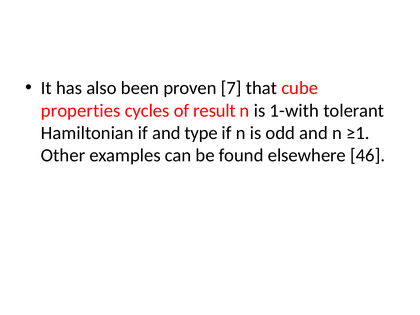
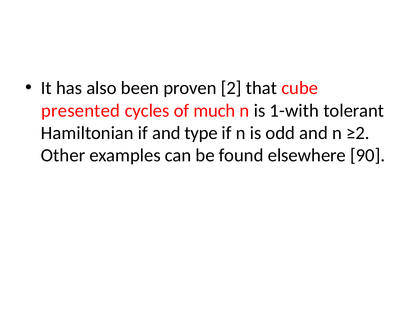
7: 7 -> 2 (231, 88)
properties: properties -> presented (81, 111)
result: result -> much (214, 111)
≥1: ≥1 -> ≥2 (358, 133)
46: 46 -> 90 (368, 155)
